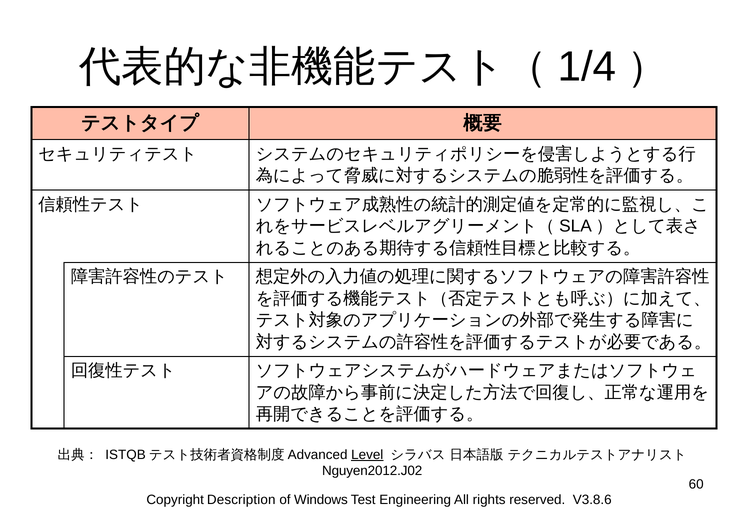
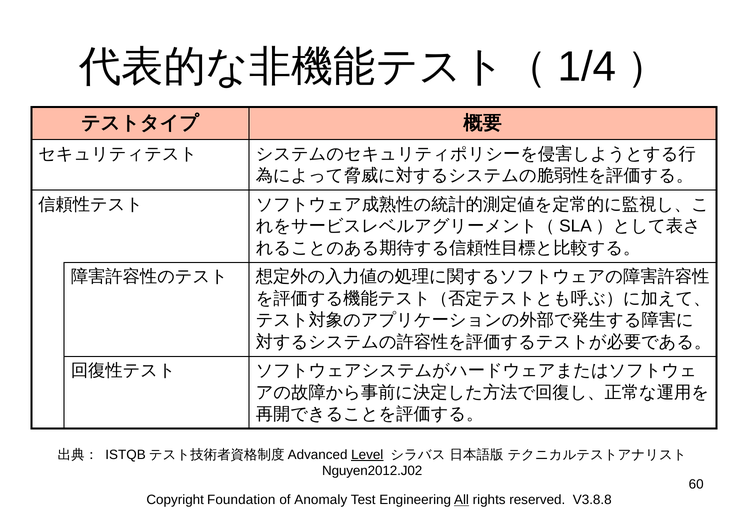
Description: Description -> Foundation (241, 500)
Windows: Windows -> Anomaly (321, 500)
All underline: none -> present (462, 500)
V3.8.6: V3.8.6 -> V3.8.8 (592, 500)
